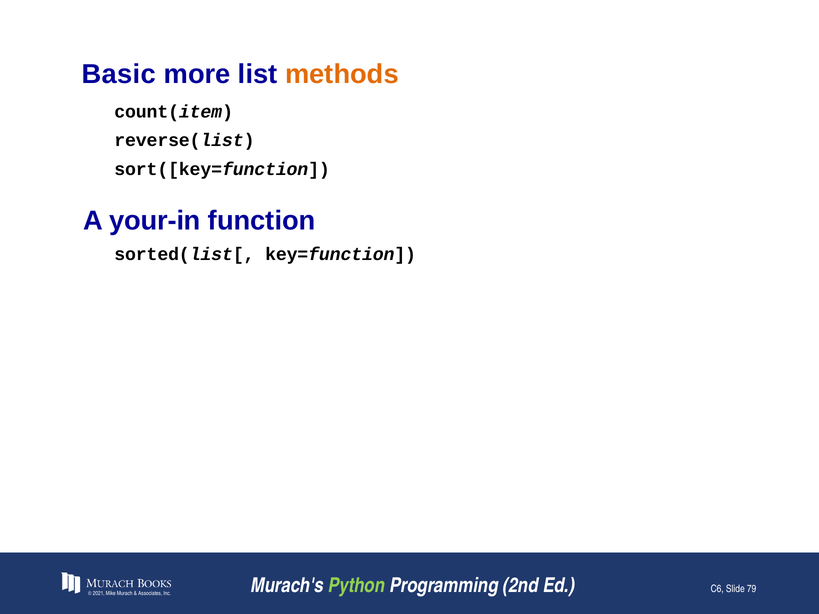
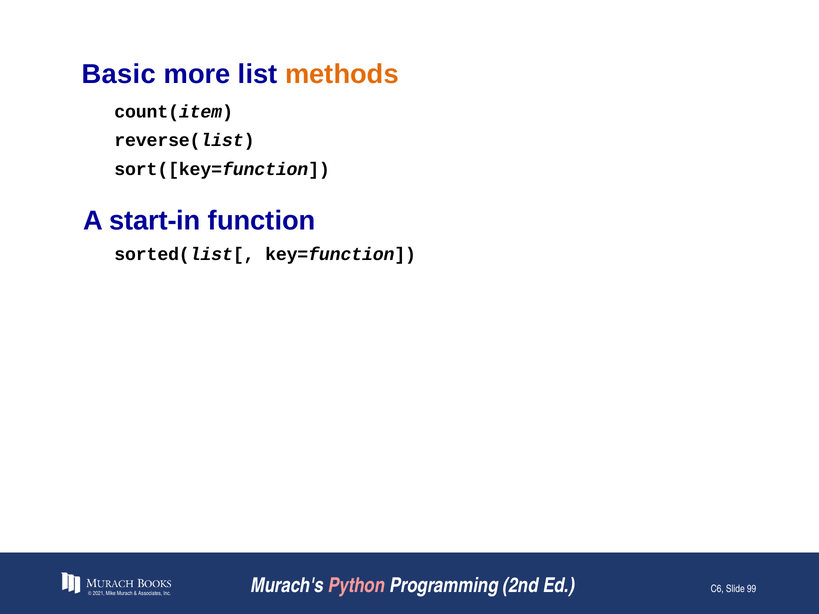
your-in: your-in -> start-in (155, 221)
Python colour: light green -> pink (357, 586)
79: 79 -> 99 (752, 589)
